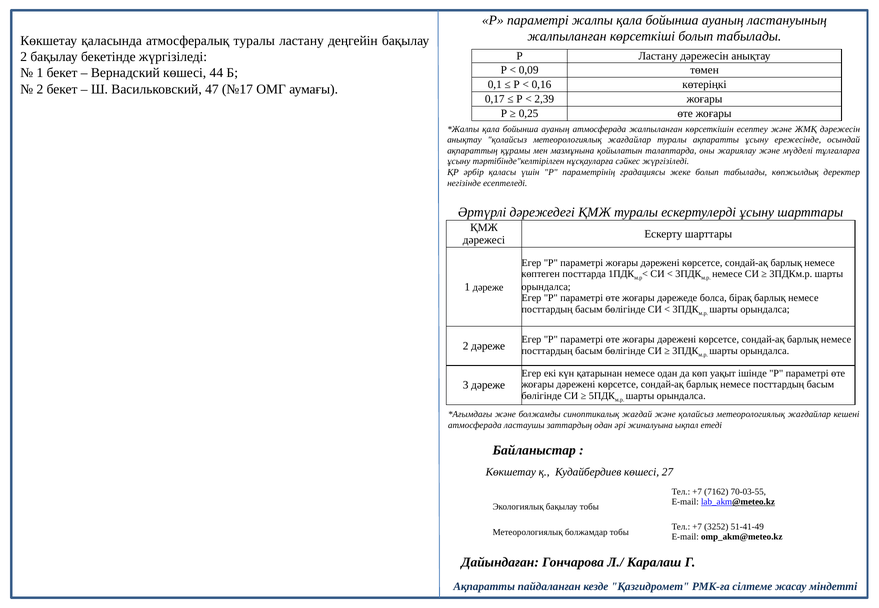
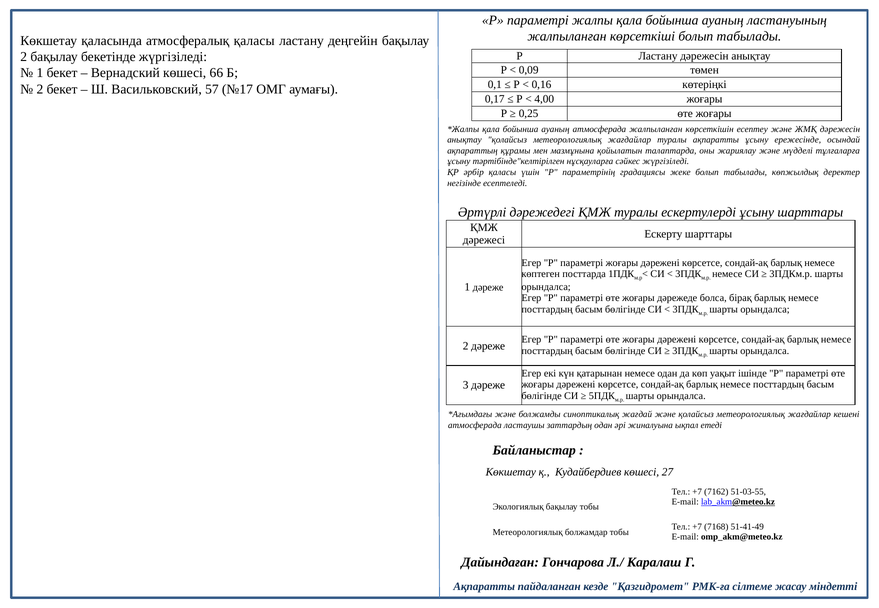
атмосфералық туралы: туралы -> қаласы (254, 41)
44: 44 -> 66 (216, 73)
47: 47 -> 57 (212, 89)
2,39: 2,39 -> 4,00 (544, 99)
70-03-55: 70-03-55 -> 51-03-55 (748, 492)
3252: 3252 -> 7168 (716, 527)
